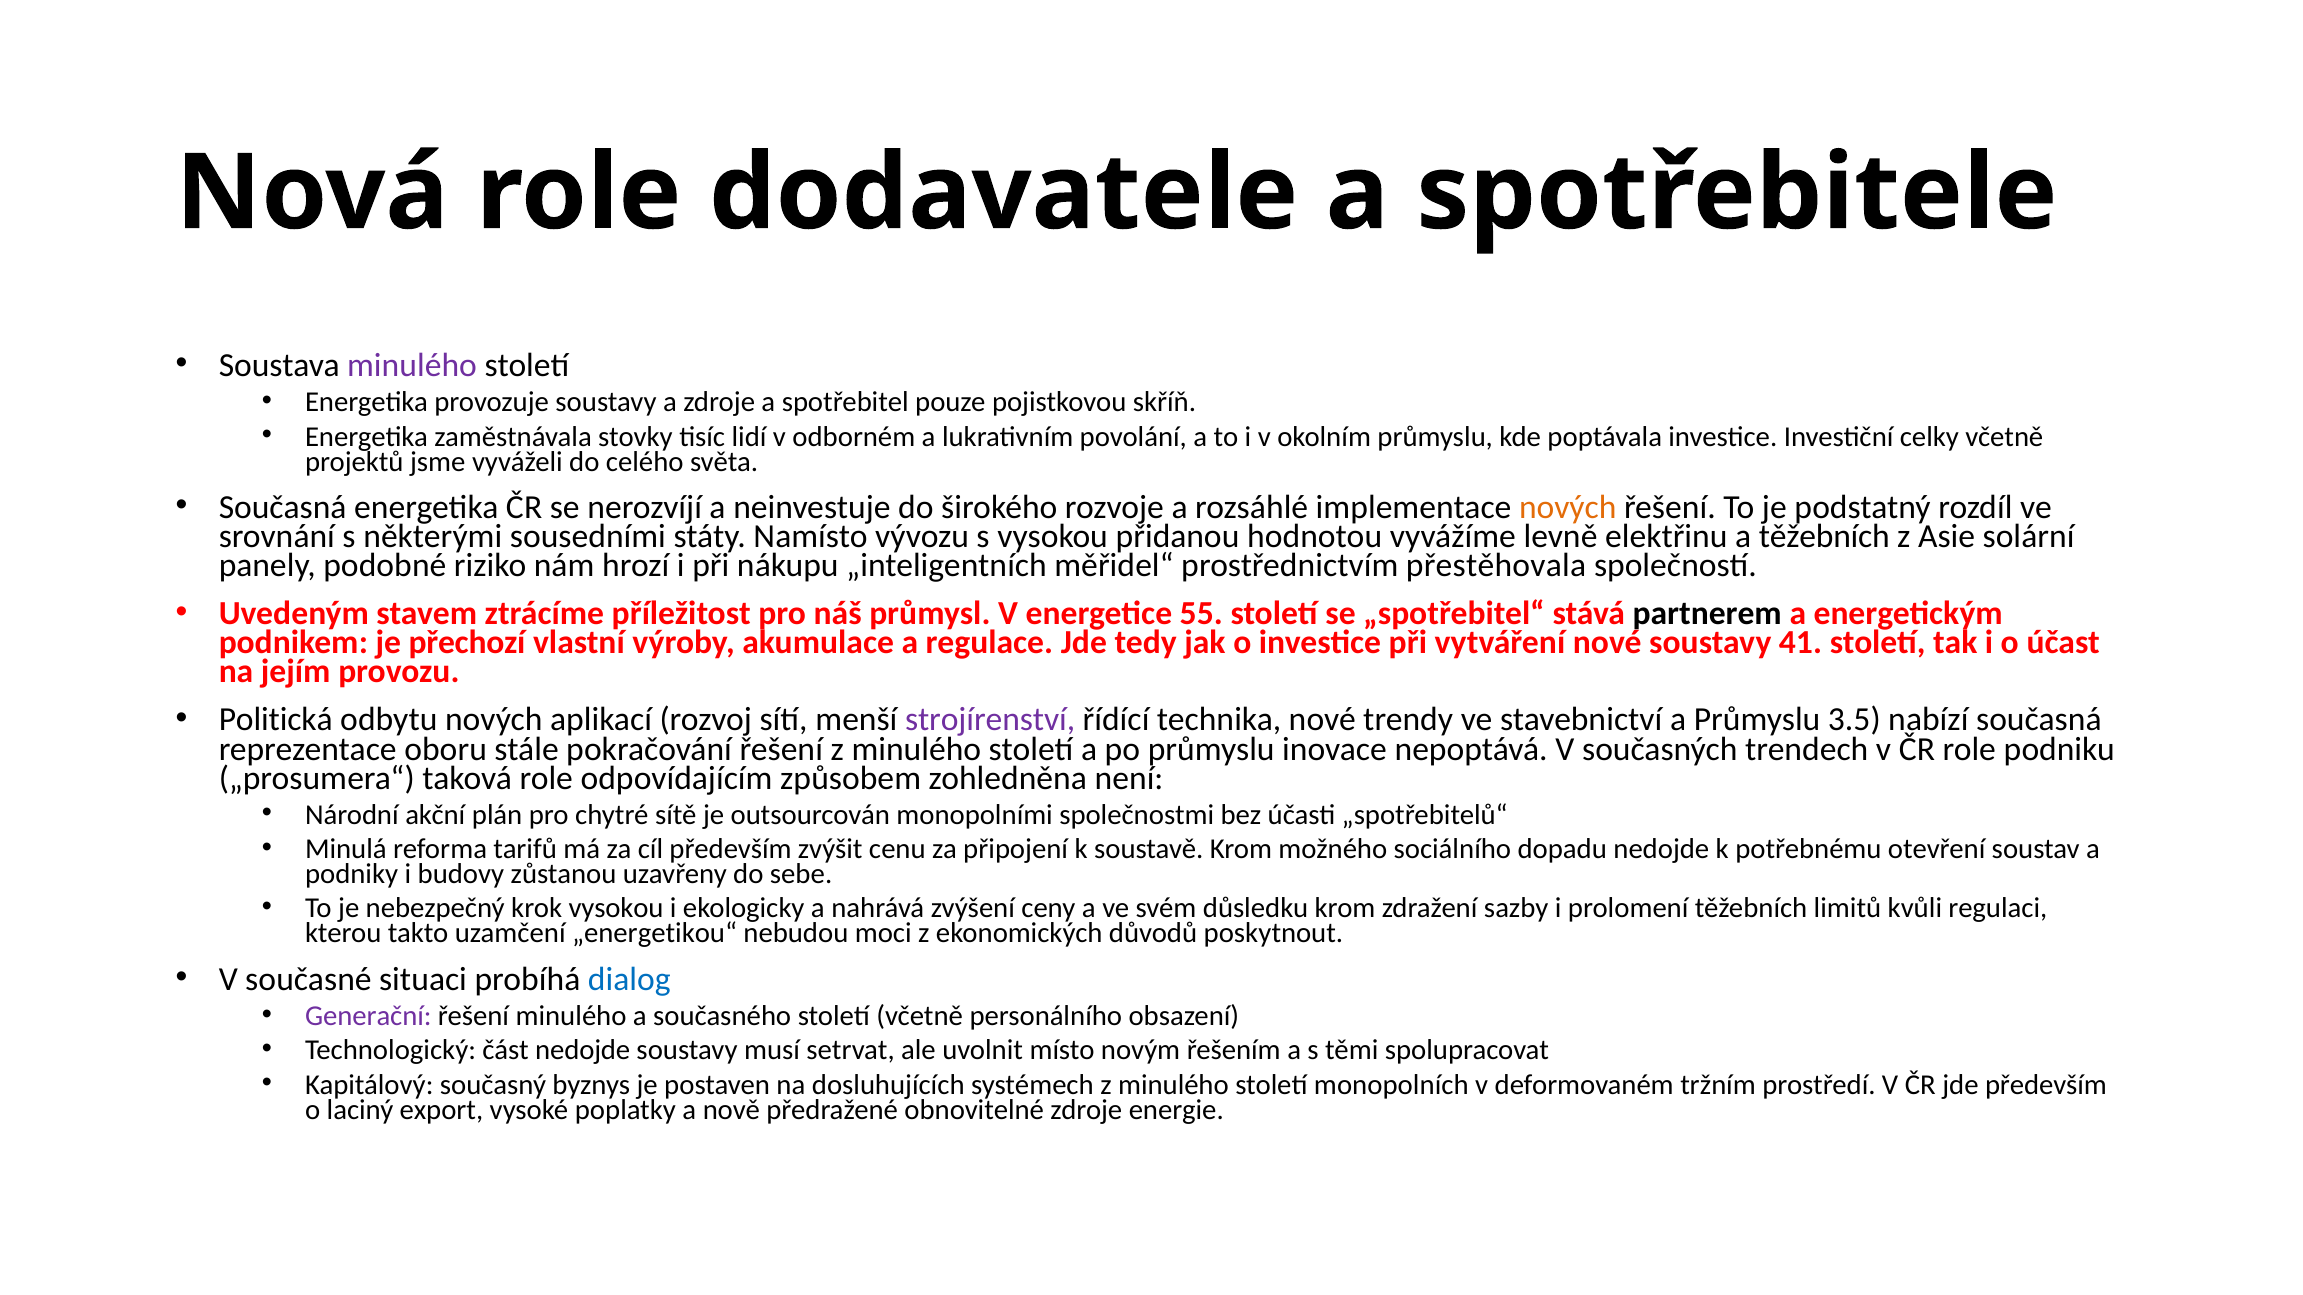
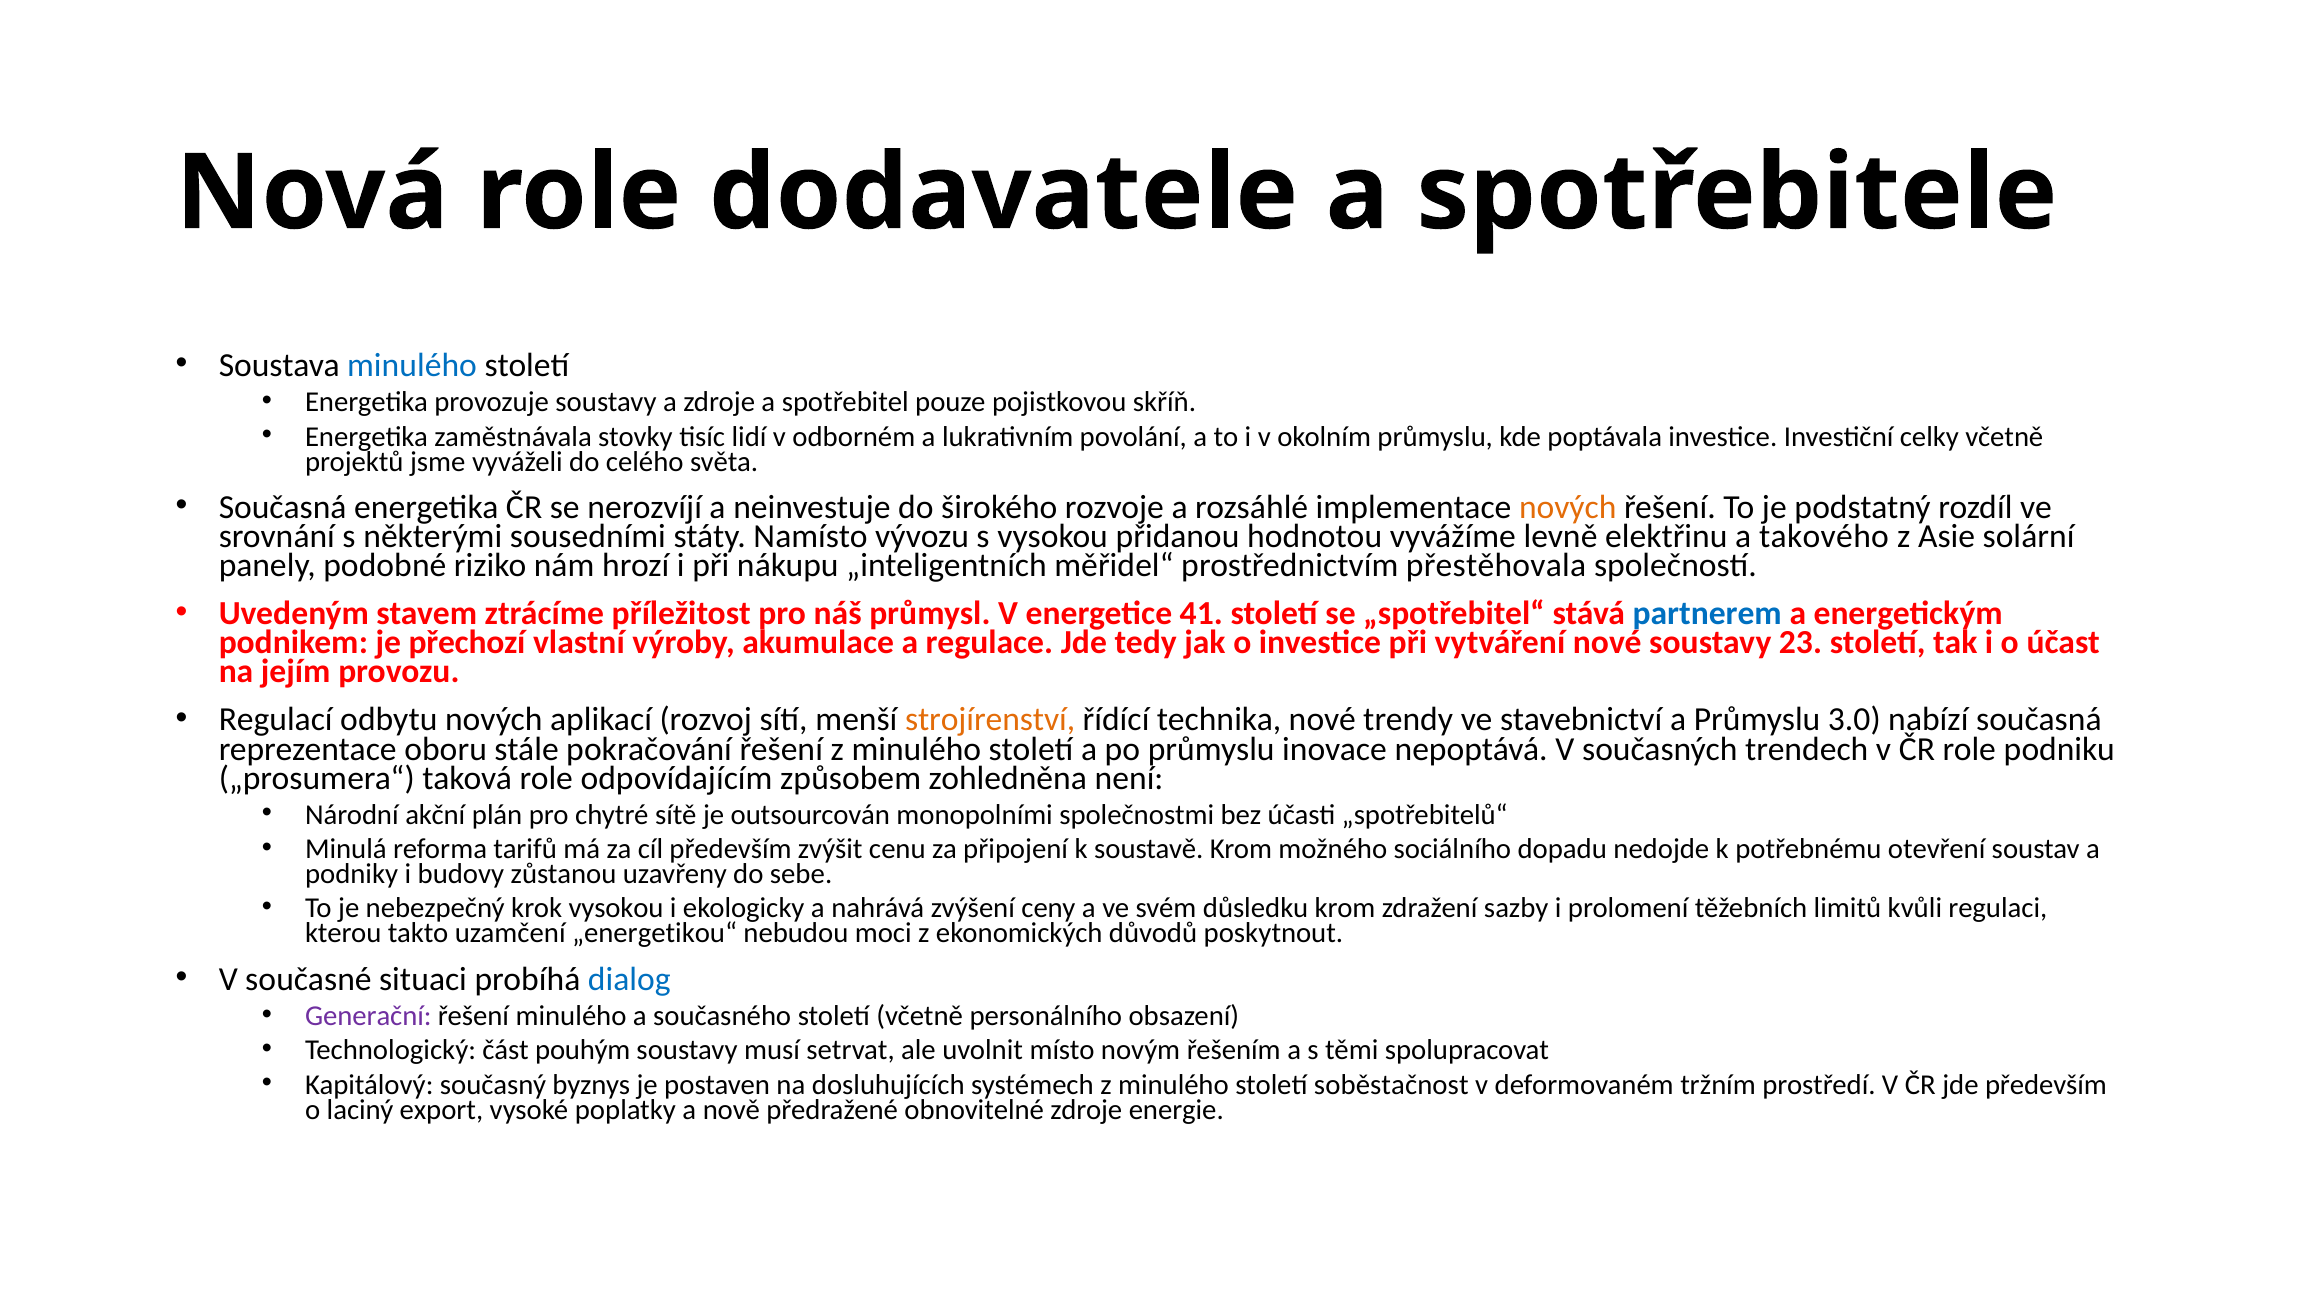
minulého colour: purple -> blue (412, 366)
a těžebních: těžebních -> takového (1824, 537)
55: 55 -> 41 (1201, 614)
partnerem colour: black -> blue (1707, 614)
41: 41 -> 23 (1800, 643)
Politická: Politická -> Regulací (276, 720)
strojírenství colour: purple -> orange (990, 720)
3.5: 3.5 -> 3.0 (1854, 720)
část nedojde: nedojde -> pouhým (583, 1051)
monopolních: monopolních -> soběstačnost (1391, 1085)
